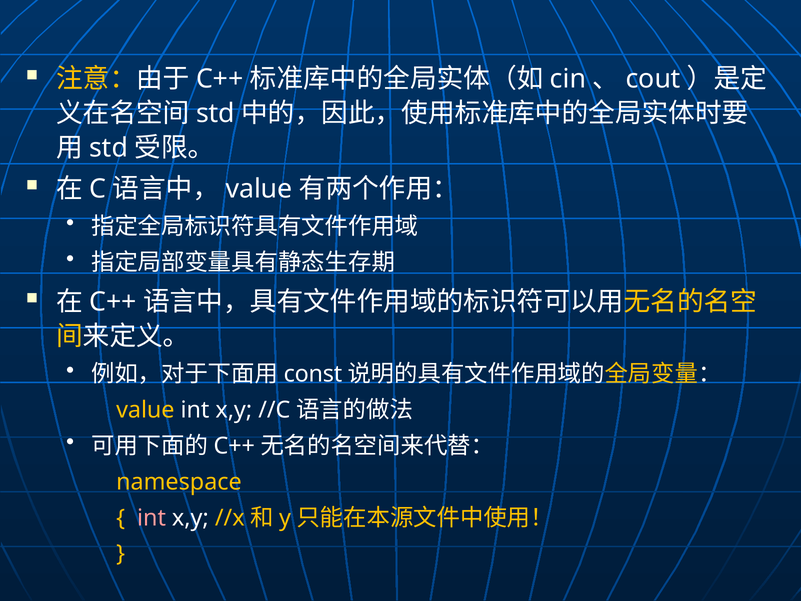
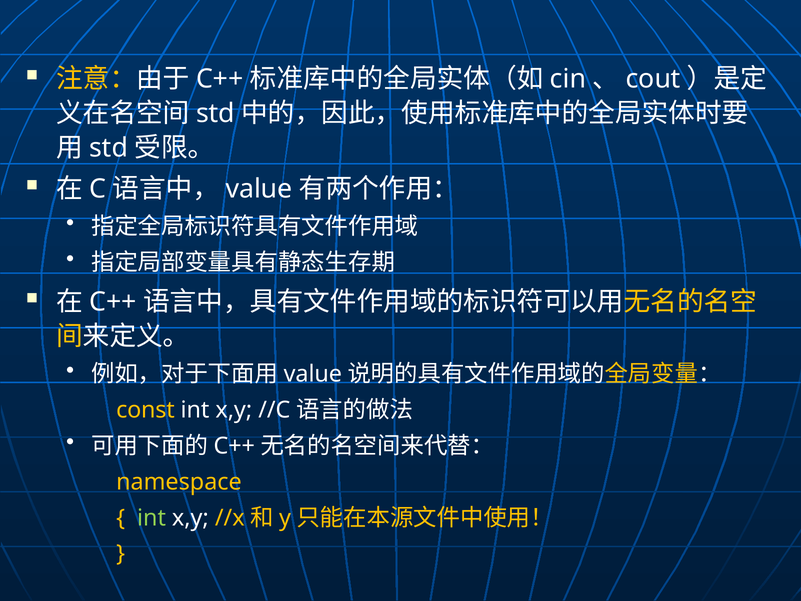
const: const -> value (313, 374)
value: value -> const (145, 410)
int colour: pink -> light green (152, 518)
